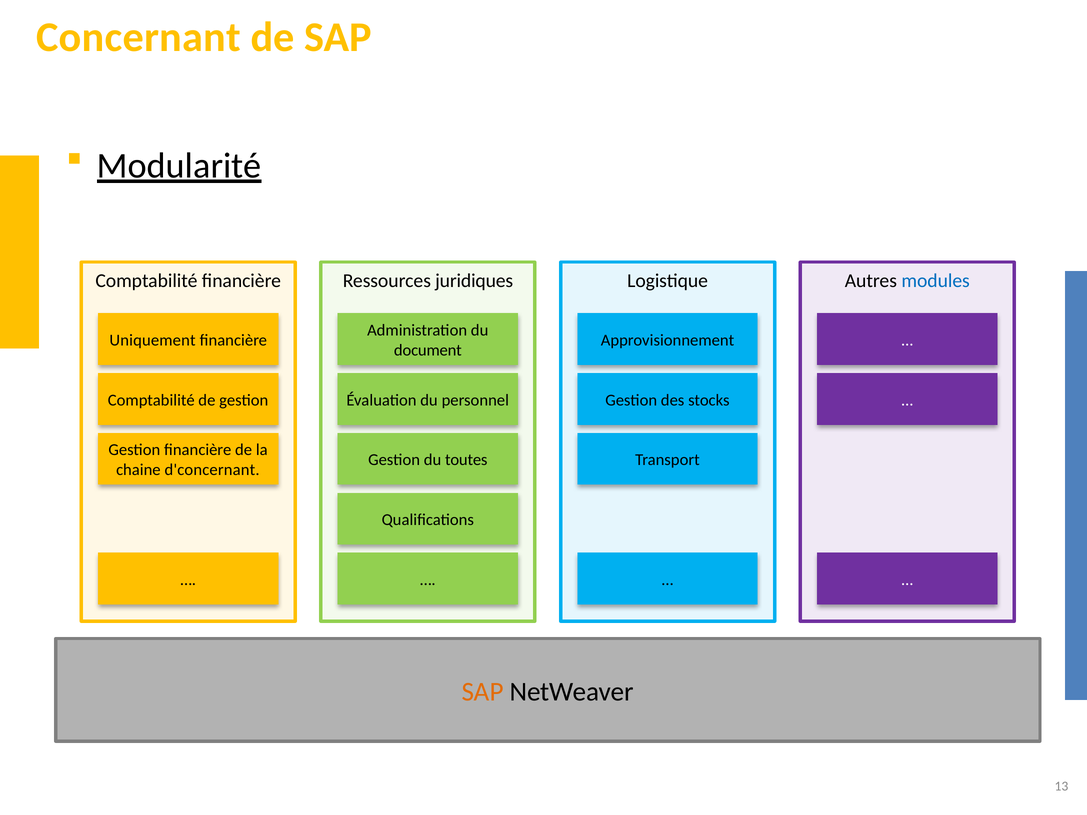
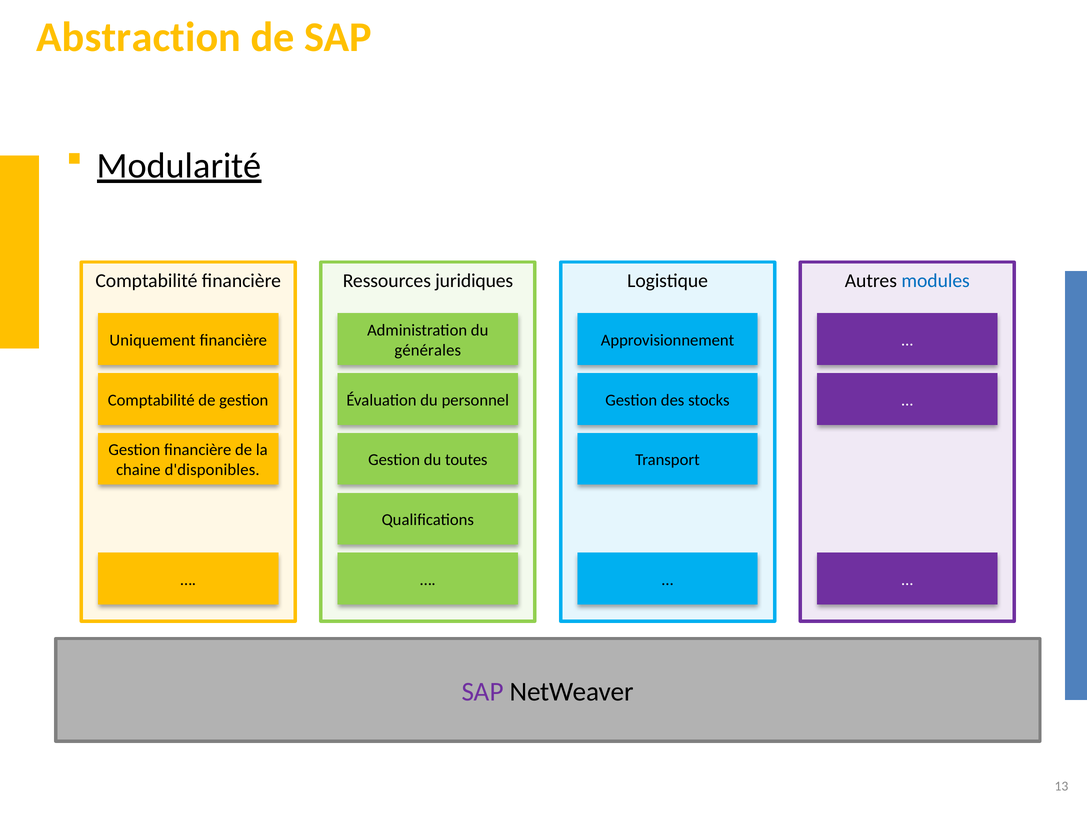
Concernant: Concernant -> Abstraction (139, 38)
document: document -> générales (428, 350)
d'concernant: d'concernant -> d'disponibles (212, 470)
SAP colour: orange -> purple (483, 692)
